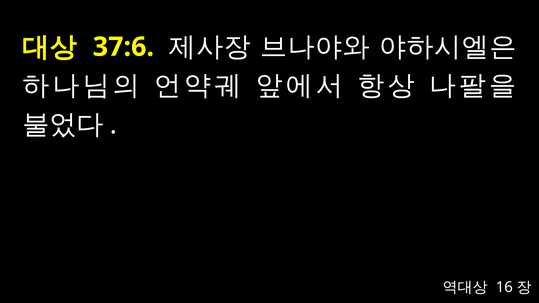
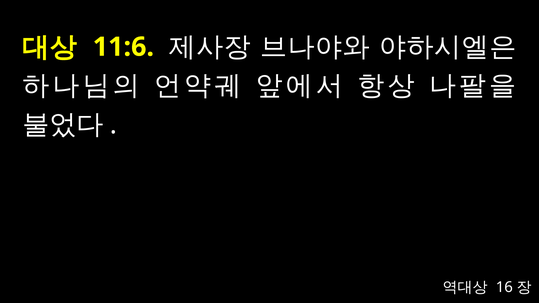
37:6: 37:6 -> 11:6 (123, 47)
